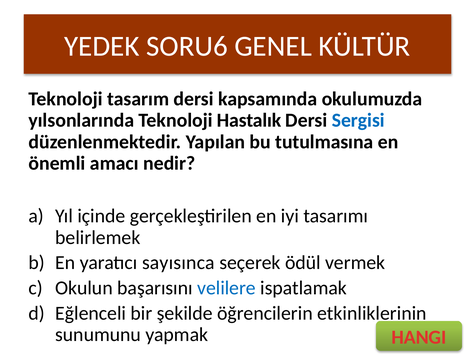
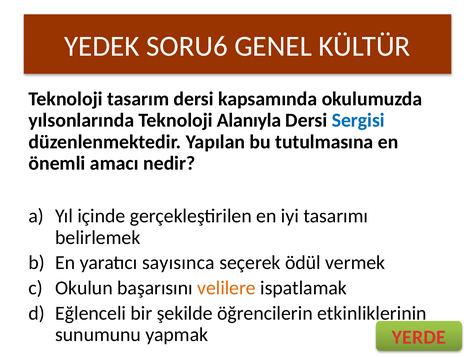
Hastalık: Hastalık -> Alanıyla (249, 120)
velilere colour: blue -> orange (227, 287)
HANGI: HANGI -> YERDE (419, 337)
